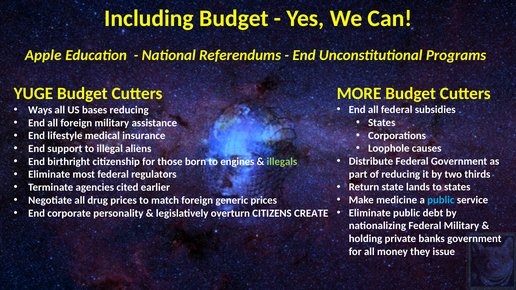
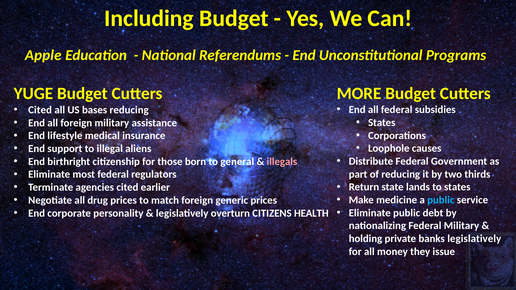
Ways: Ways -> Cited (40, 110)
engines: engines -> general (237, 162)
illegals colour: light green -> pink (282, 162)
CREATE: CREATE -> HEALTH (311, 213)
banks government: government -> legislatively (474, 239)
